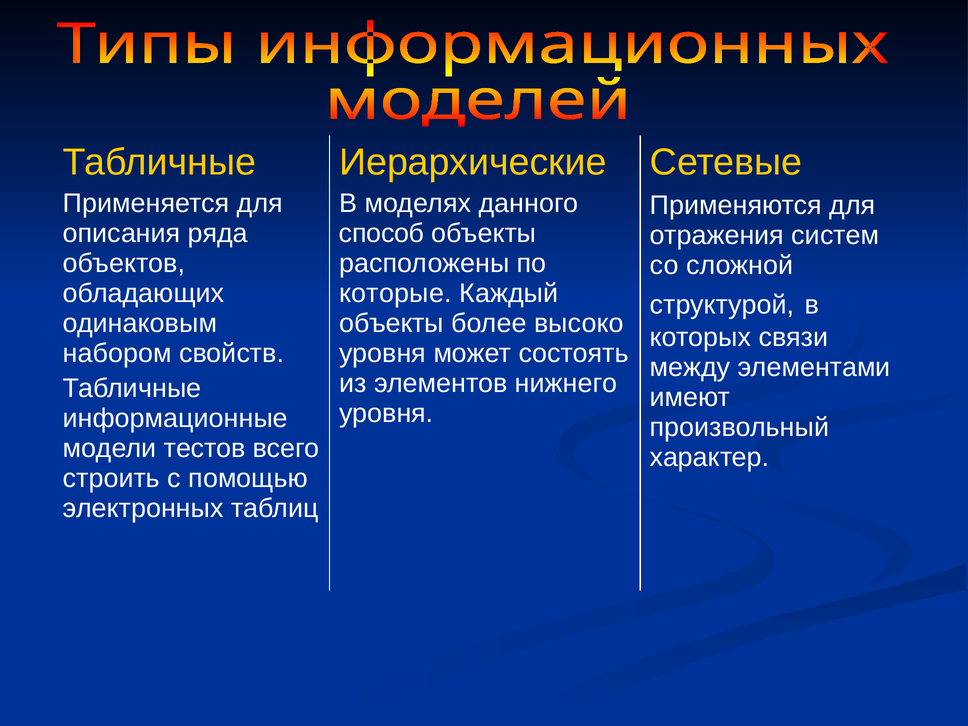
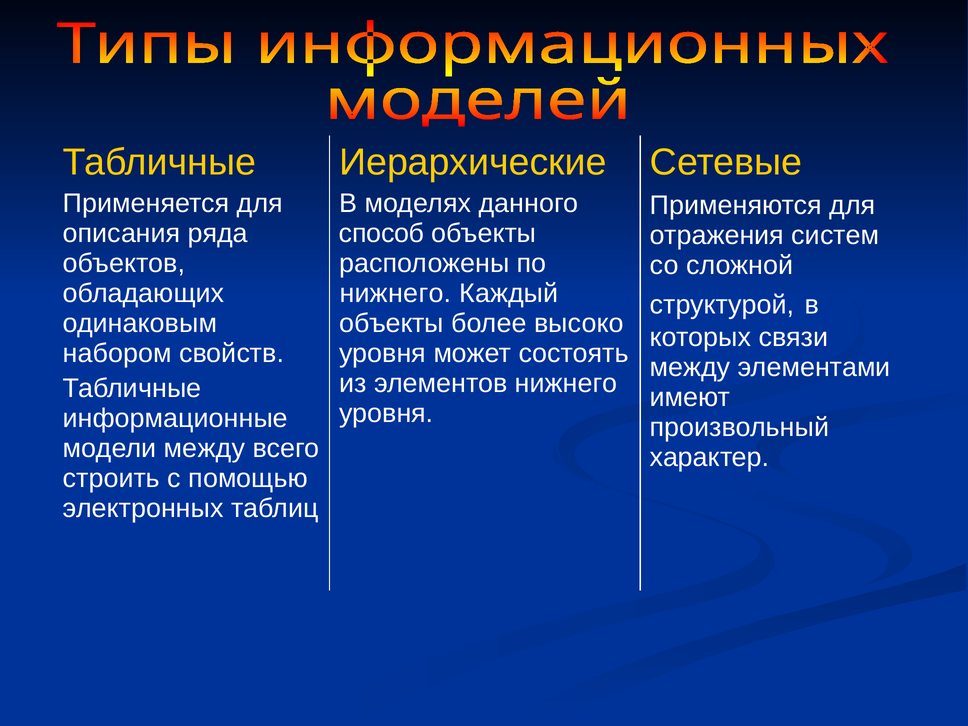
которые: которые -> нижнего (395, 293)
модели тестов: тестов -> между (204, 449)
